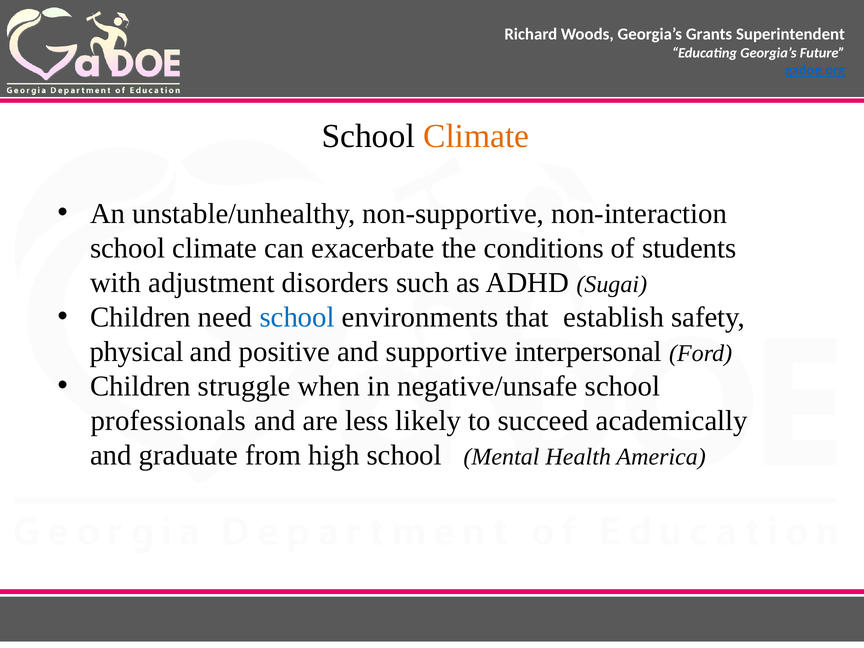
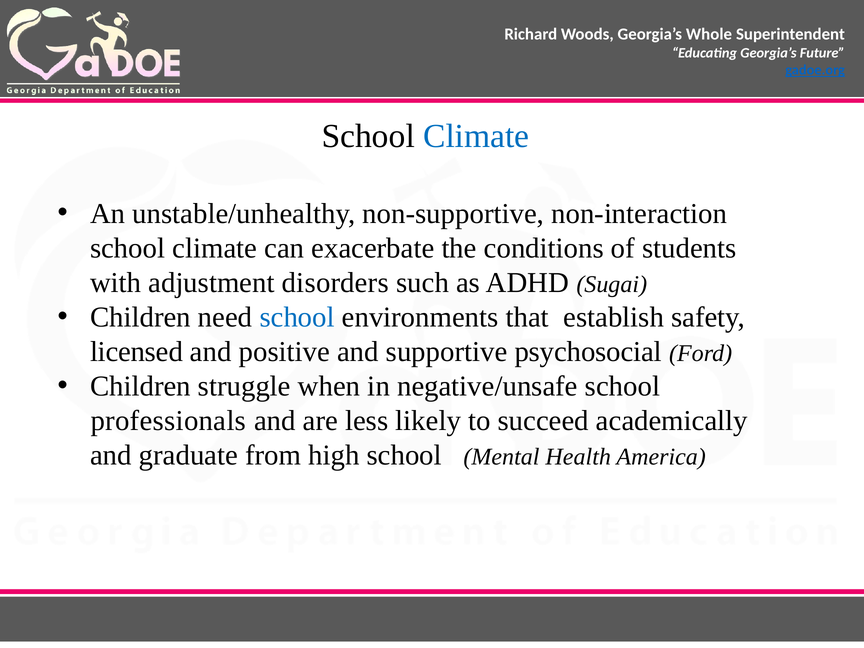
Grants: Grants -> Whole (709, 34)
Climate colour: orange -> blue (476, 136)
physical: physical -> licensed (137, 352)
interpersonal: interpersonal -> psychosocial (588, 352)
